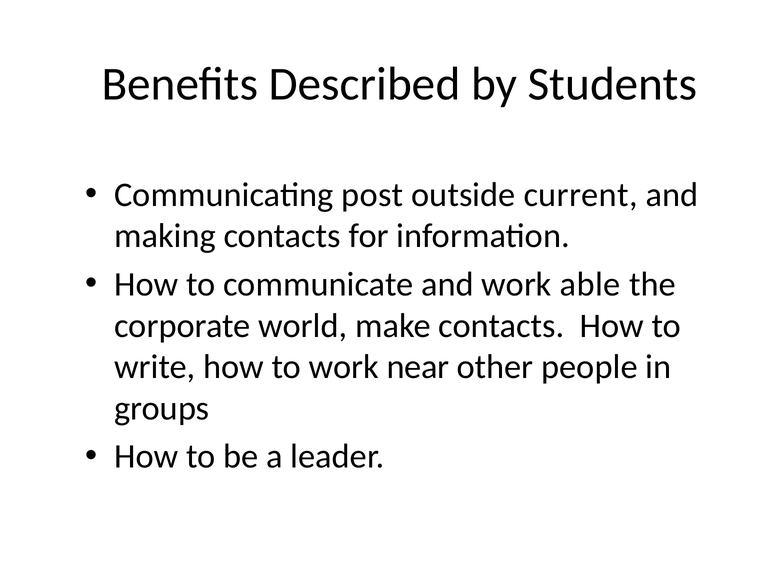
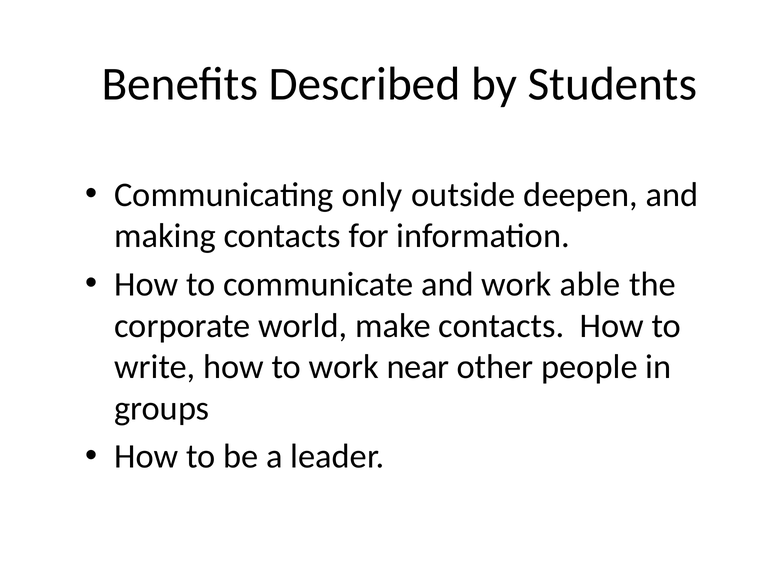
post: post -> only (372, 195)
current: current -> deepen (581, 195)
